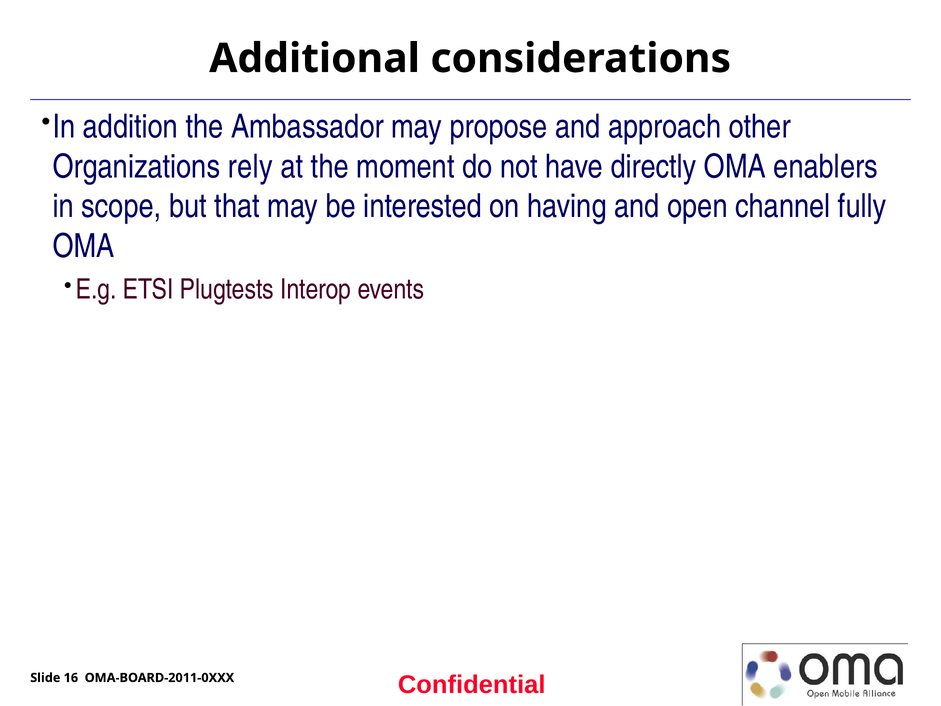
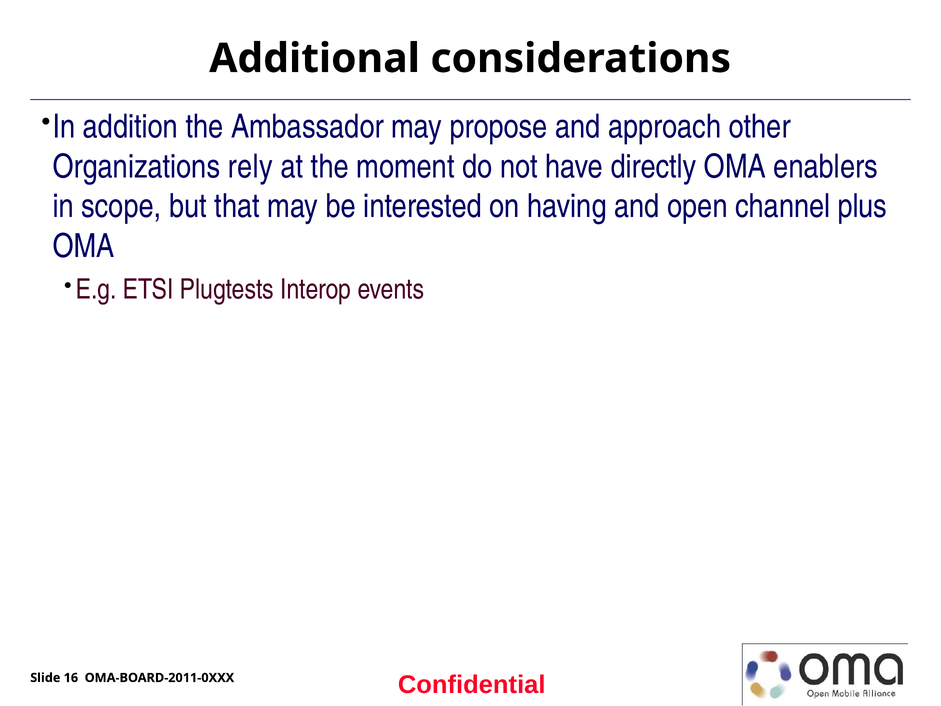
fully: fully -> plus (862, 206)
